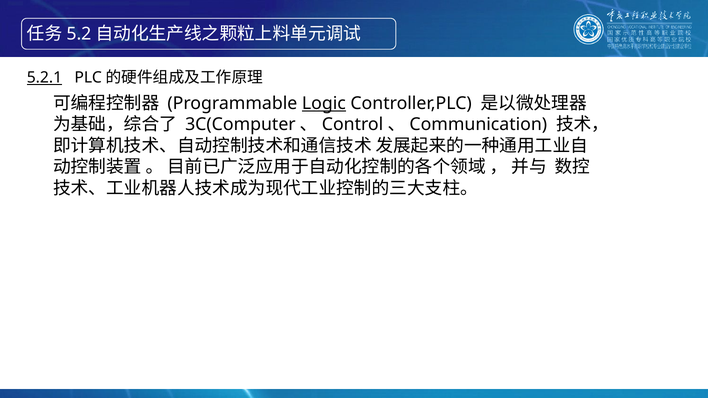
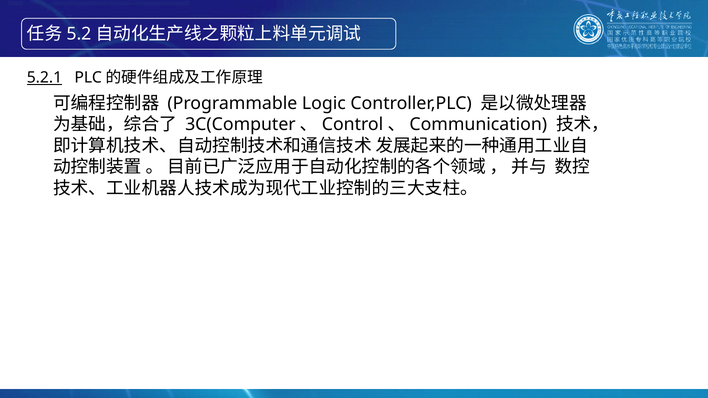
Logic underline: present -> none (324, 103)
